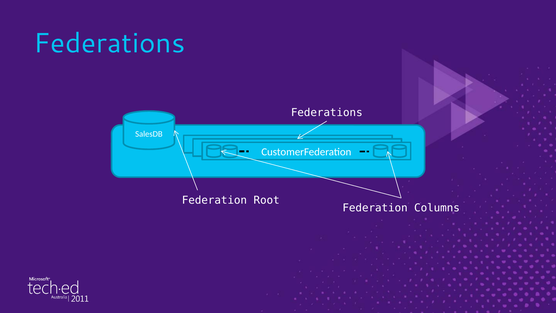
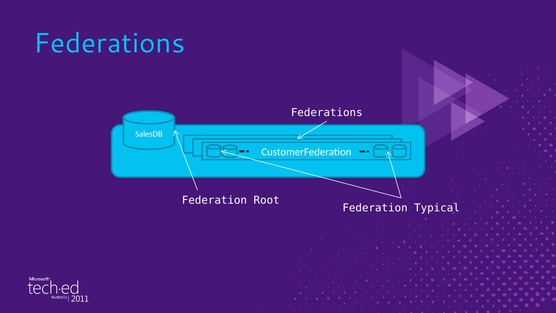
Columns: Columns -> Typical (437, 208)
